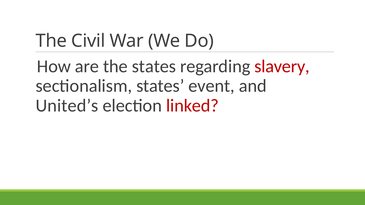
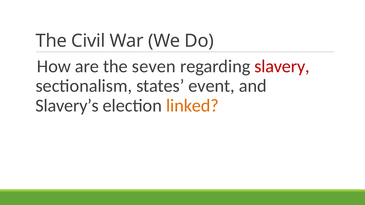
the states: states -> seven (154, 66)
United’s: United’s -> Slavery’s (67, 106)
linked colour: red -> orange (192, 106)
